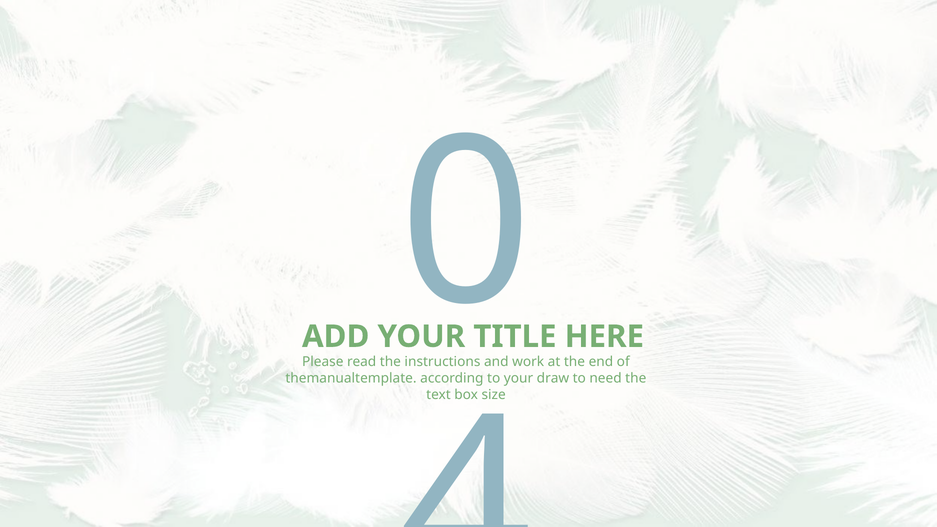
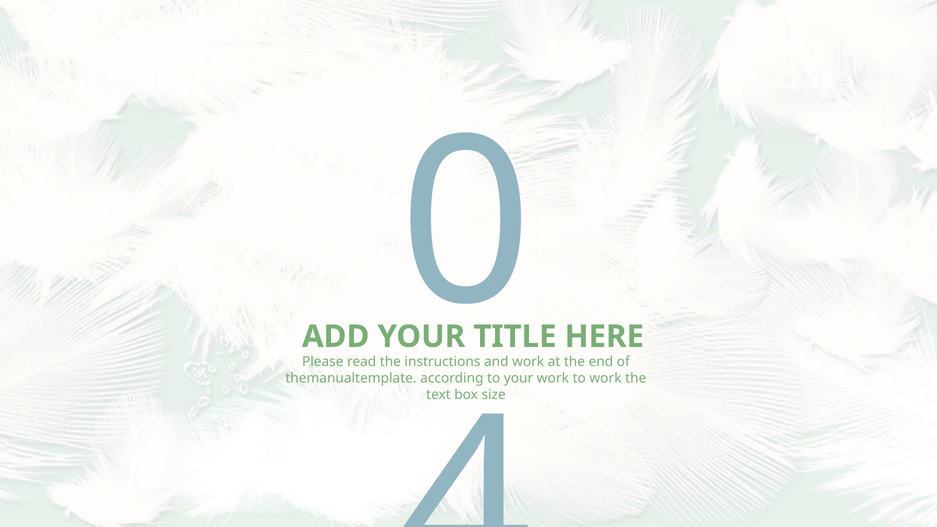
draw: draw -> work (553, 378)
to need: need -> work (605, 378)
